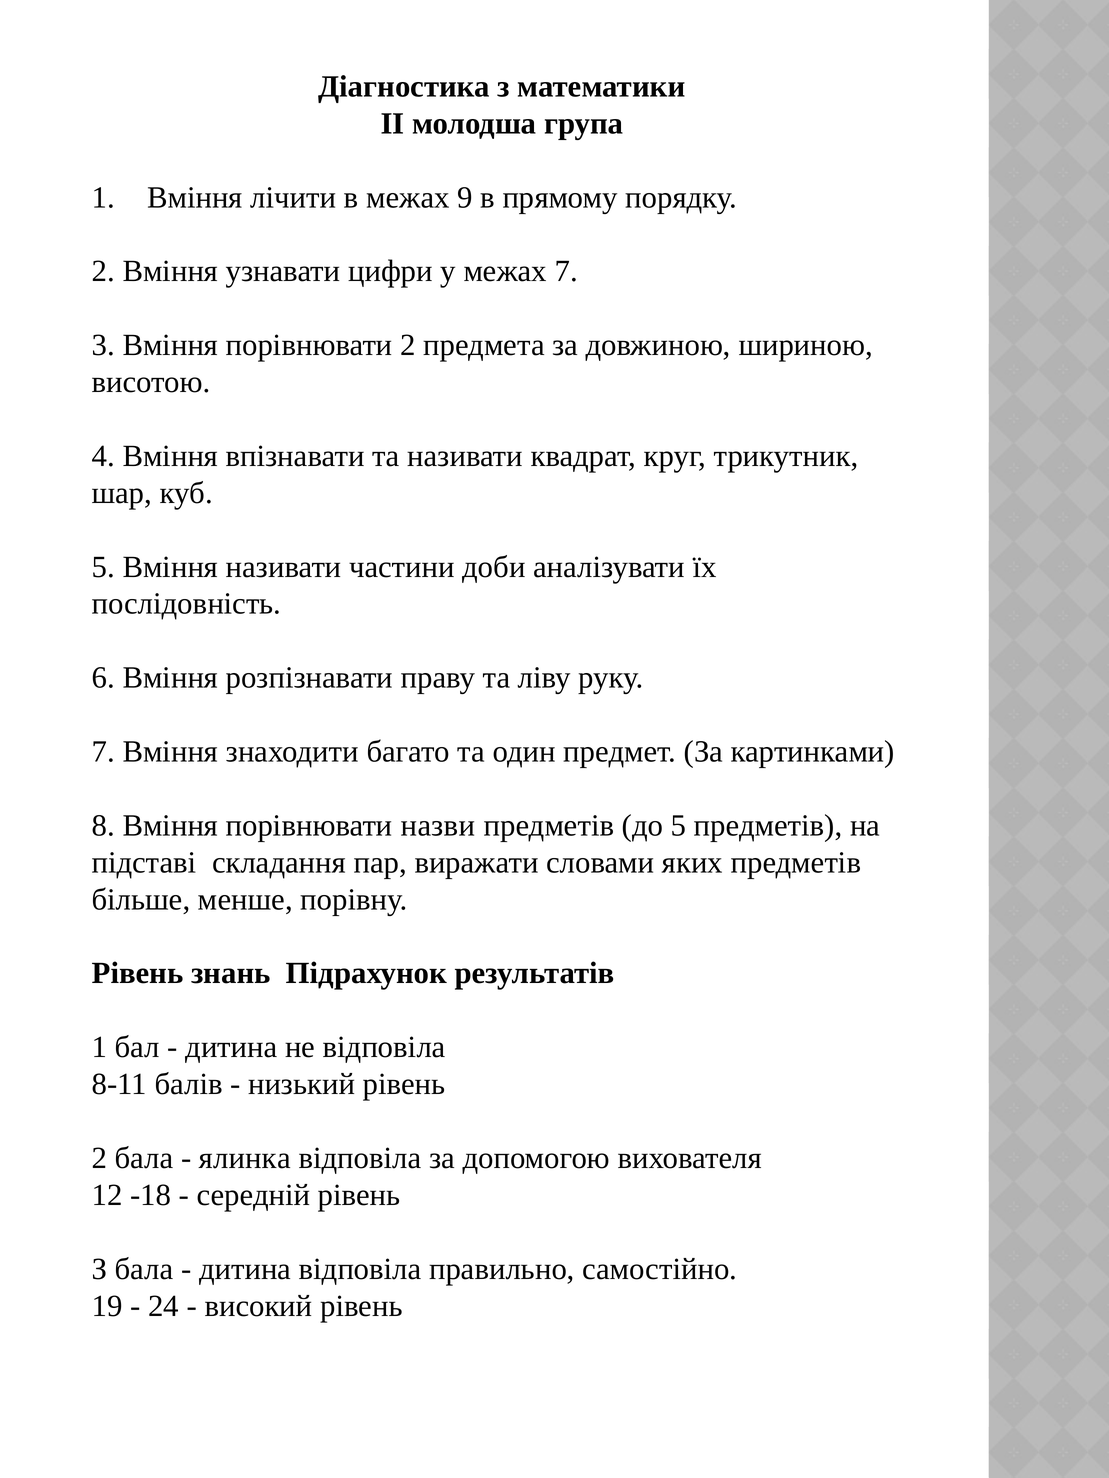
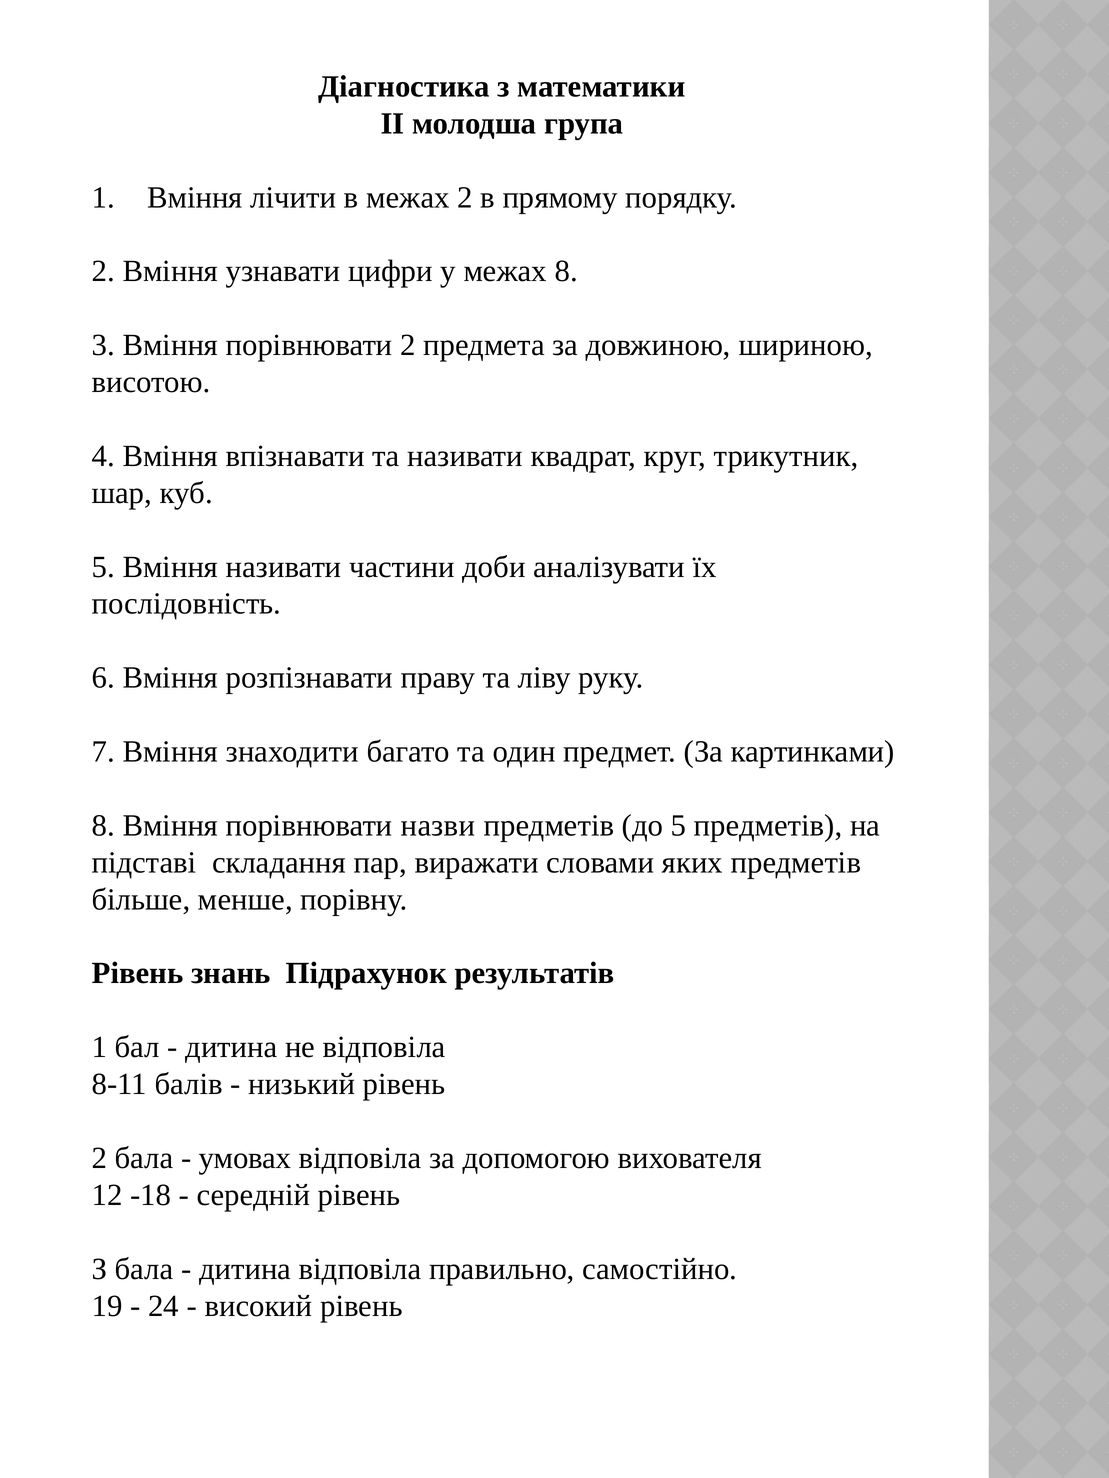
межах 9: 9 -> 2 (465, 197)
межах 7: 7 -> 8 (566, 271)
ялинка: ялинка -> умовах (245, 1159)
